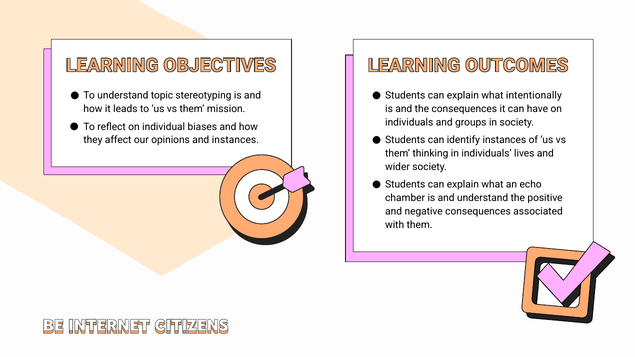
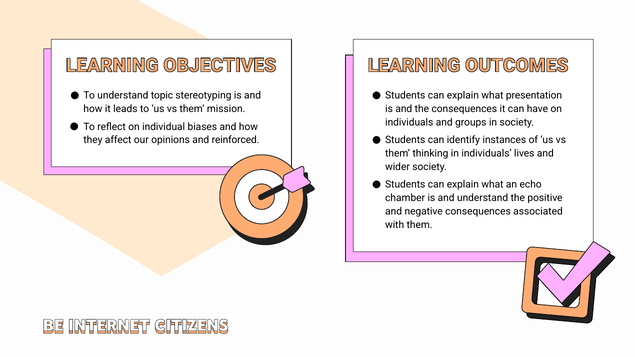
intentionally: intentionally -> presentation (534, 96)
and instances: instances -> reinforced (235, 140)
